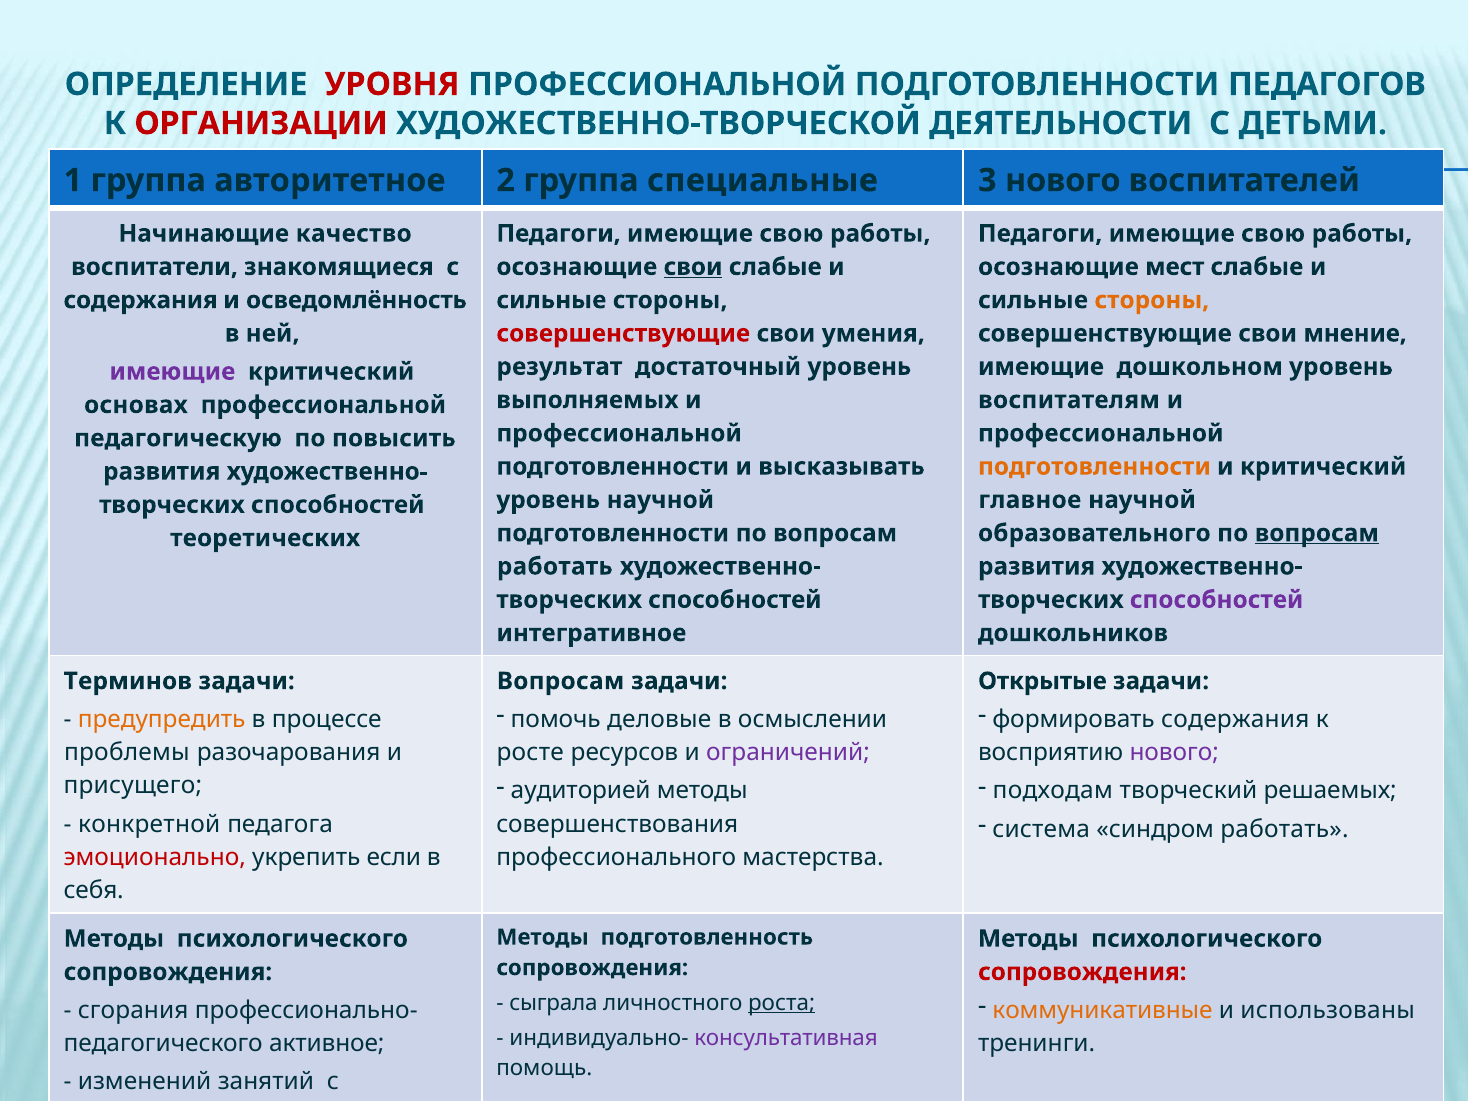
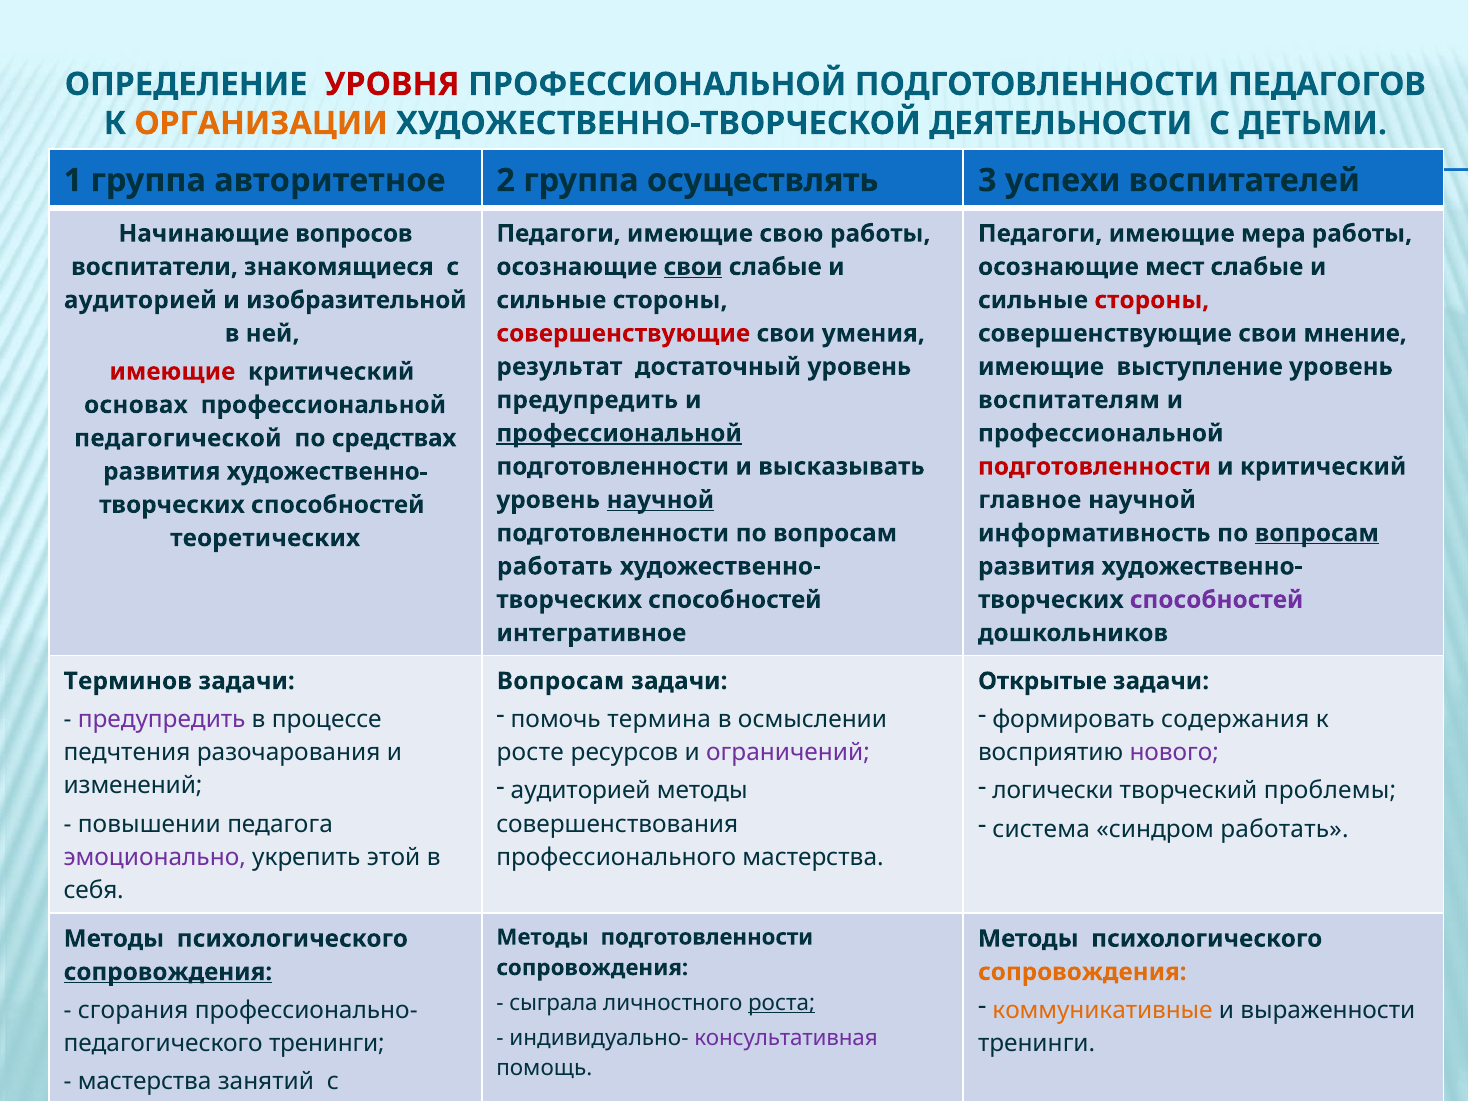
ОРГАНИЗАЦИИ colour: red -> orange (261, 123)
специальные: специальные -> осуществлять (763, 180)
3 нового: нового -> успехи (1063, 180)
качество: качество -> вопросов (354, 234)
свою: свою -> мера (1273, 234)
содержания: содержания -> аудиторией (140, 300)
осведомлённость: осведомлённость -> изобразительной (356, 300)
стороны colour: orange -> red (1152, 300)
дошкольном: дошкольном -> выступление (1200, 367)
имеющие colour: purple -> red (172, 372)
выполняемых: выполняемых -> предупредить (587, 400)
профессиональной underline: none -> present (619, 433)
педагогическую: педагогическую -> педагогической (178, 438)
повысить: повысить -> средствах (394, 438)
подготовленности colour: orange -> red (1094, 467)
научной underline: none -> present (660, 500)
образовательного: образовательного -> информативность (1094, 533)
деловые: деловые -> термина (659, 719)
предупредить colour: orange -> purple (162, 719)
проблемы: проблемы -> педчтения (127, 753)
подходам: подходам -> логически (1053, 791)
решаемых: решаемых -> проблемы (1330, 791)
присущего: присущего -> изменений (133, 786)
конкретной: конкретной -> повышении (149, 824)
эмоционально colour: red -> purple (155, 857)
если: если -> этой (394, 857)
Методы подготовленность: подготовленность -> подготовленности (707, 937)
сопровождения underline: none -> present (168, 972)
сопровождения colour: red -> orange (1082, 972)
использованы: использованы -> выраженности (1328, 1010)
педагогического активное: активное -> тренинги (327, 1043)
изменений: изменений -> мастерства (145, 1082)
